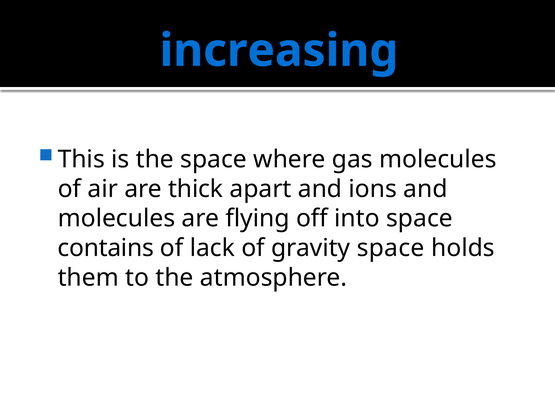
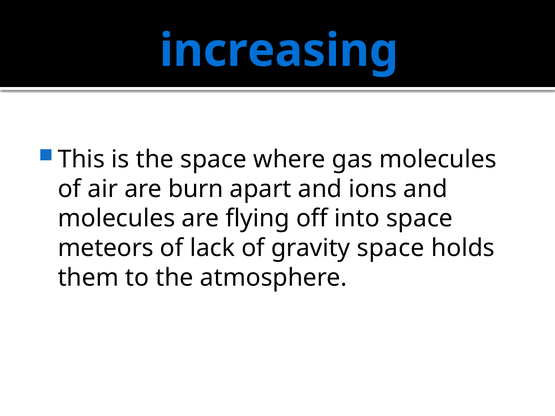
thick: thick -> burn (196, 189)
contains: contains -> meteors (106, 248)
